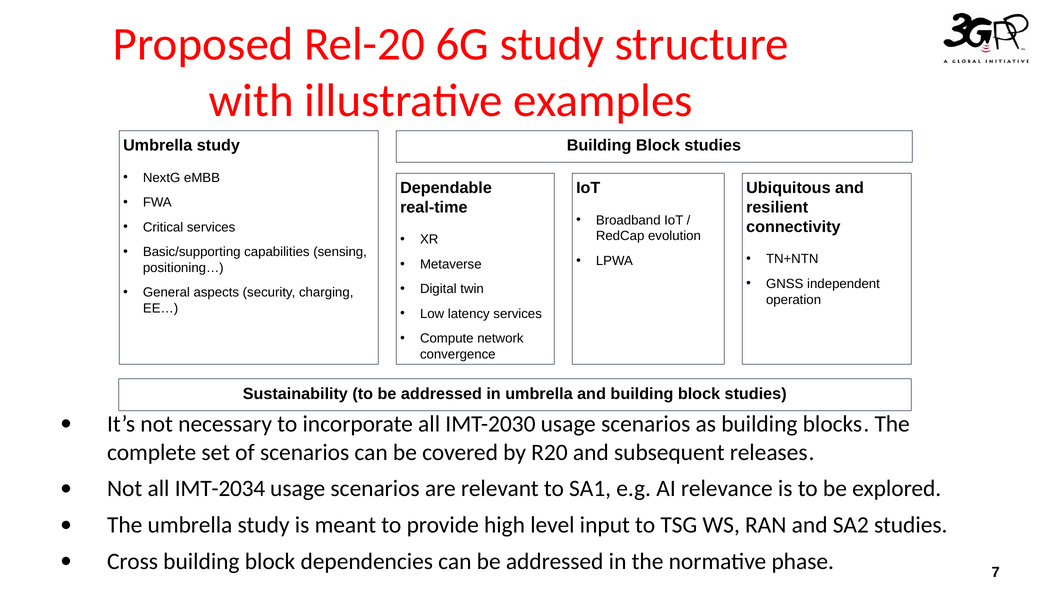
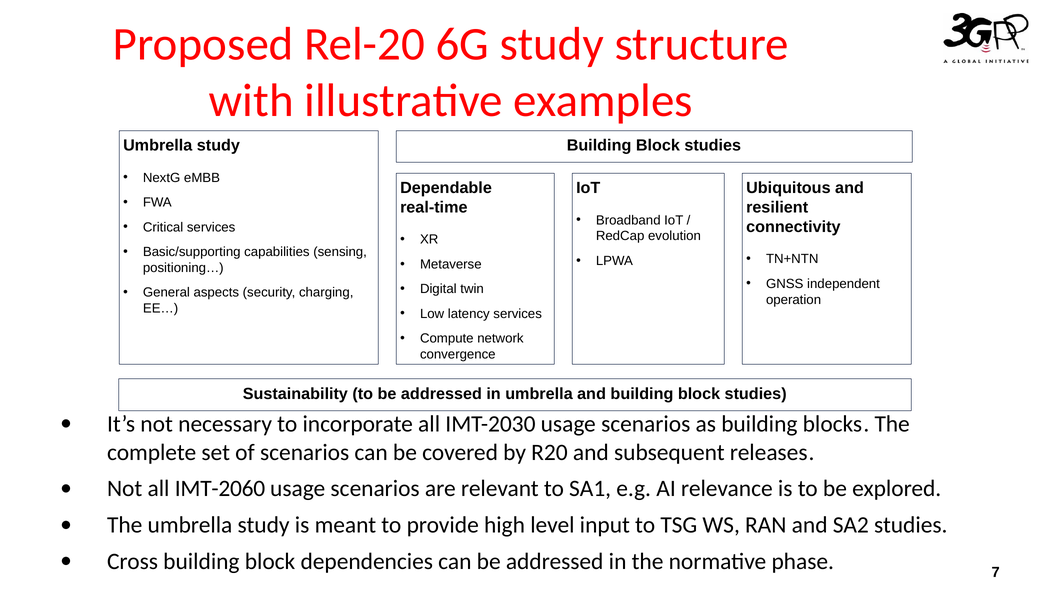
IMT-2034: IMT-2034 -> IMT-2060 (220, 488)
